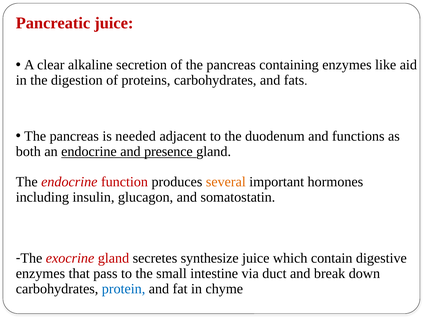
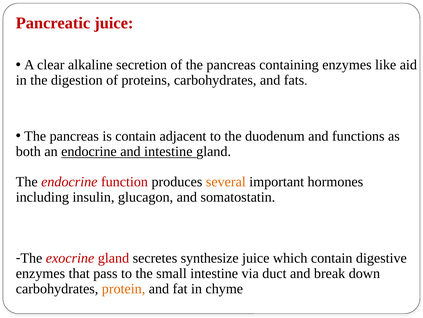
is needed: needed -> contain (136, 136)
and presence: presence -> intestine (168, 151)
protein colour: blue -> orange (124, 288)
